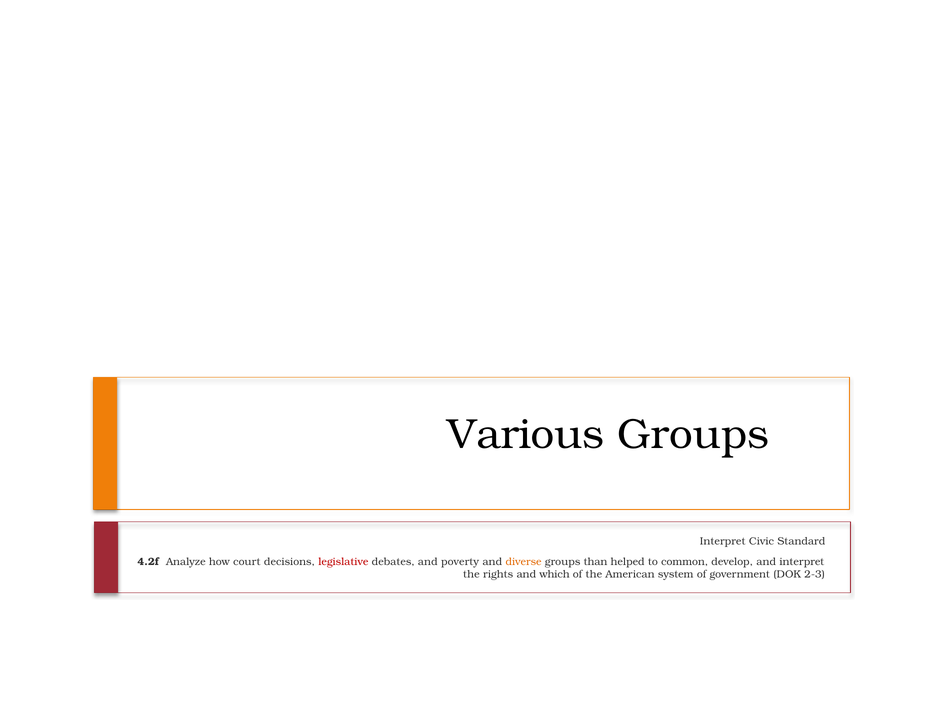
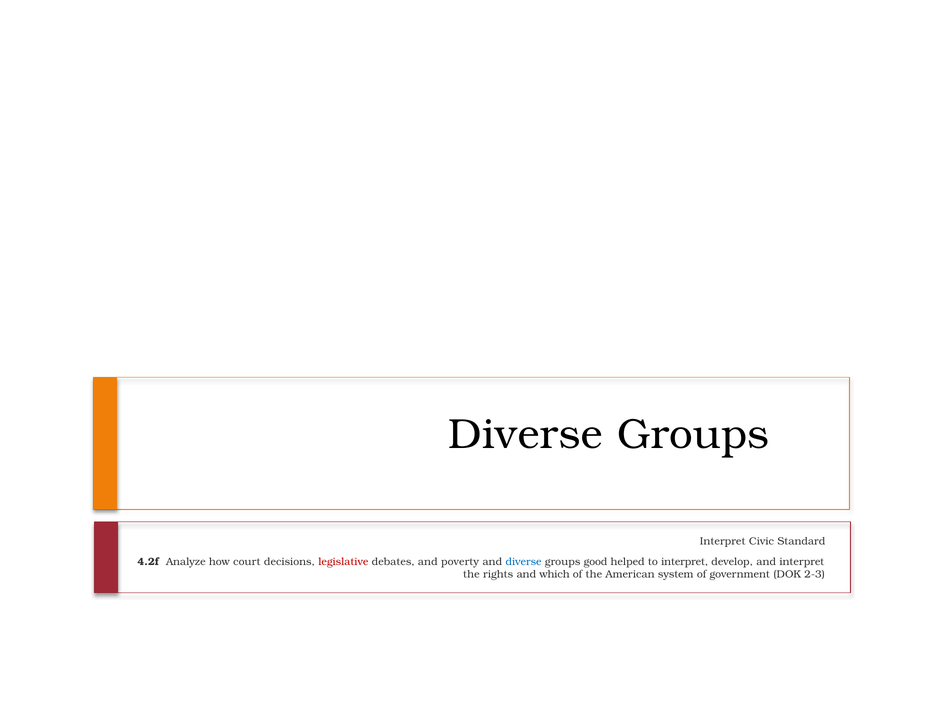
Various: Various -> Diverse (525, 434)
diverse colour: orange -> blue (524, 562)
than: than -> good (596, 562)
to common: common -> interpret (685, 562)
